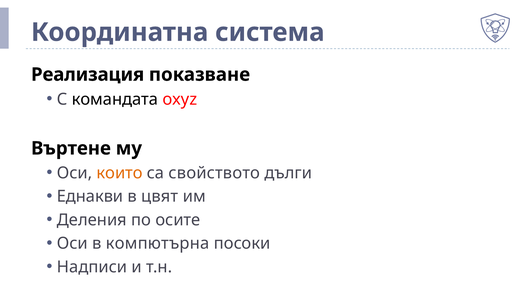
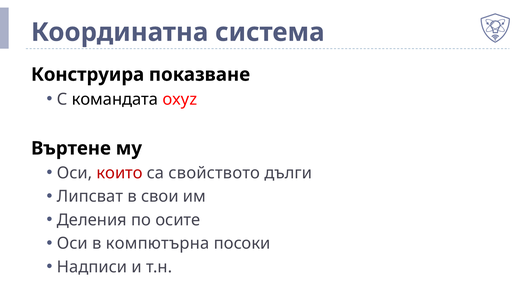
Реализация: Реализация -> Конструира (88, 74)
които colour: orange -> red (120, 173)
Еднакви: Еднакви -> Липсват (90, 196)
цвят: цвят -> свои (160, 196)
